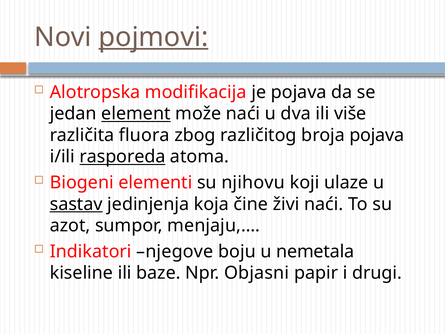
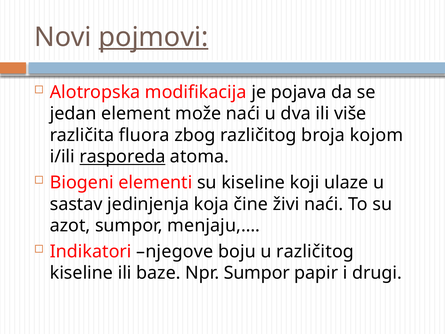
element underline: present -> none (136, 114)
broja pojava: pojava -> kojom (377, 135)
su njihovu: njihovu -> kiseline (253, 182)
sastav underline: present -> none (76, 204)
u nemetala: nemetala -> različitog (315, 251)
Npr Objasni: Objasni -> Sumpor (257, 273)
